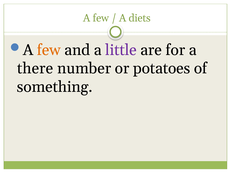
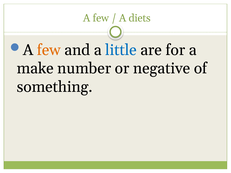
little colour: purple -> blue (121, 50)
there: there -> make (35, 69)
potatoes: potatoes -> negative (162, 69)
